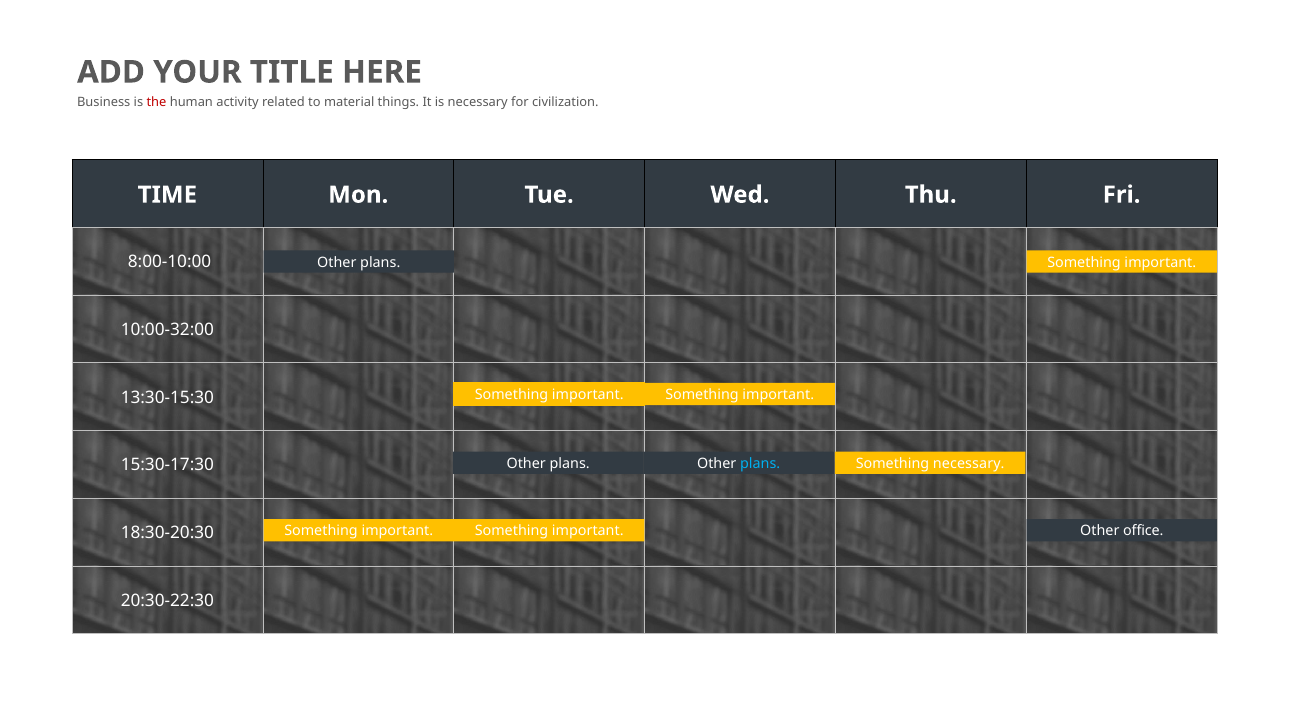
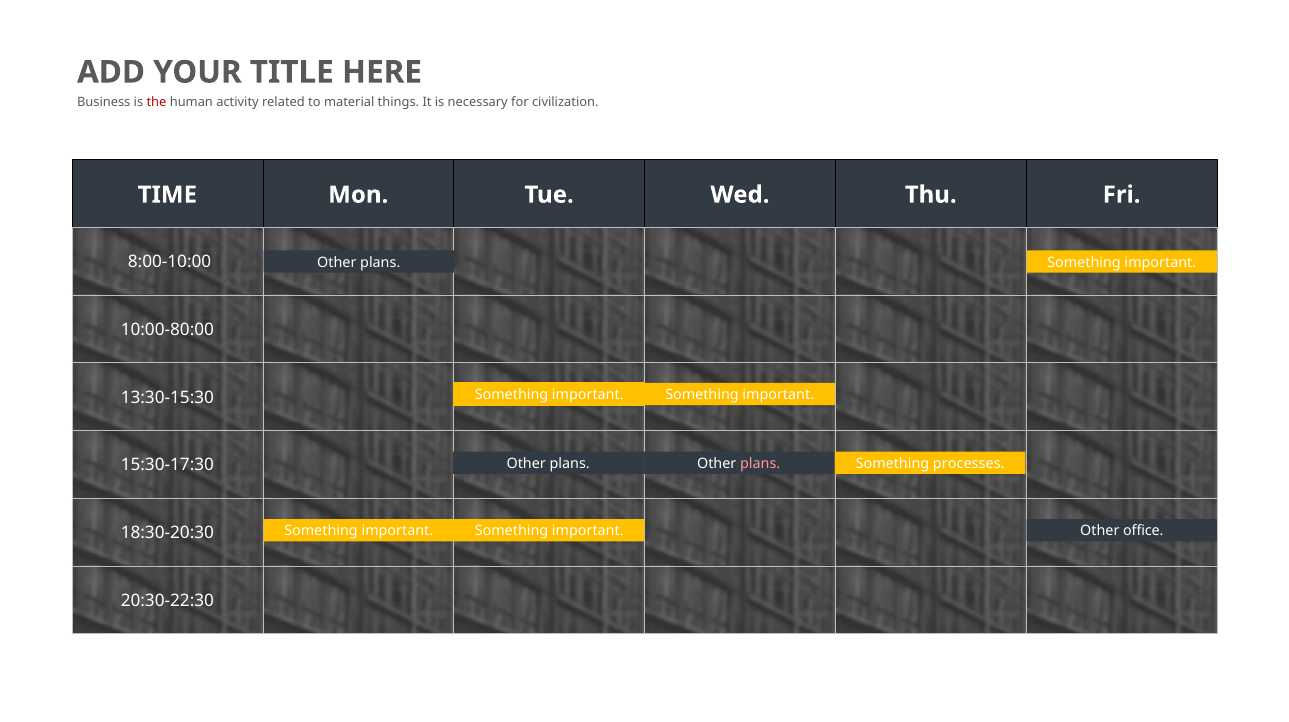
10:00-32:00: 10:00-32:00 -> 10:00-80:00 (167, 330)
plans colour: light blue -> pink (760, 464)
Something necessary: necessary -> processes (969, 464)
